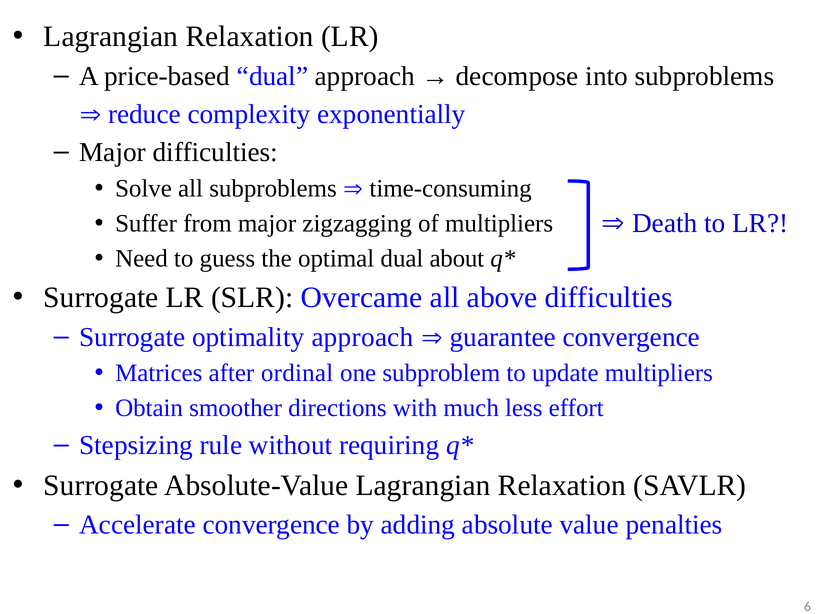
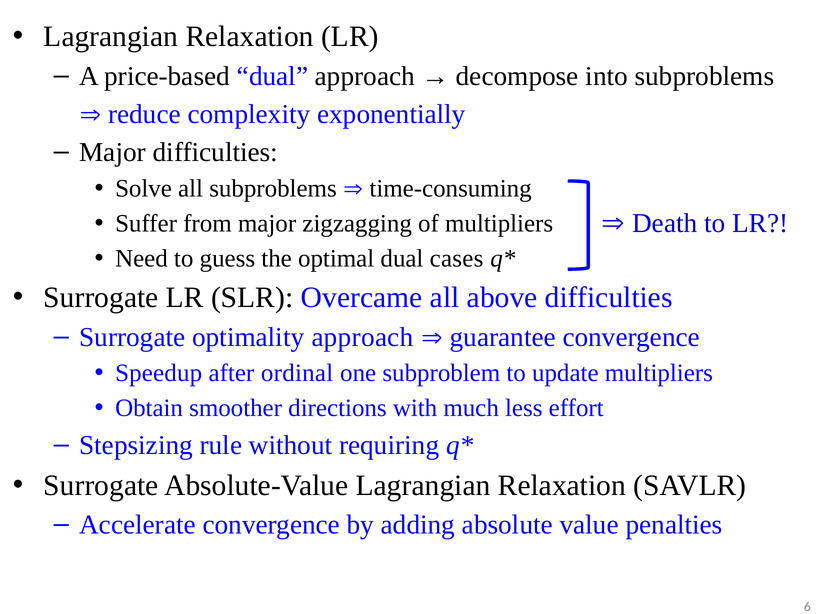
about: about -> cases (457, 259)
Matrices: Matrices -> Speedup (159, 373)
